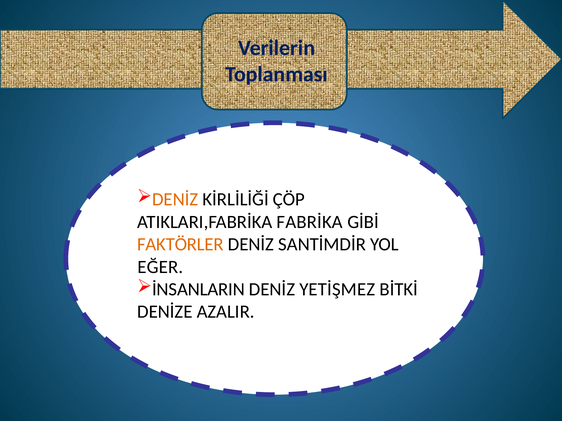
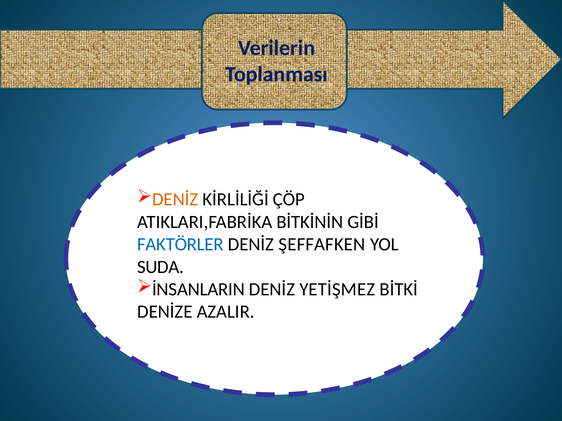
FABRİKA: FABRİKA -> BİTKİNİN (310, 222)
FAKTÖRLER colour: orange -> blue (180, 245)
SANTİMDİR: SANTİMDİR -> ŞEFFAFKEN (322, 245)
EĞER: EĞER -> SUDA (161, 267)
